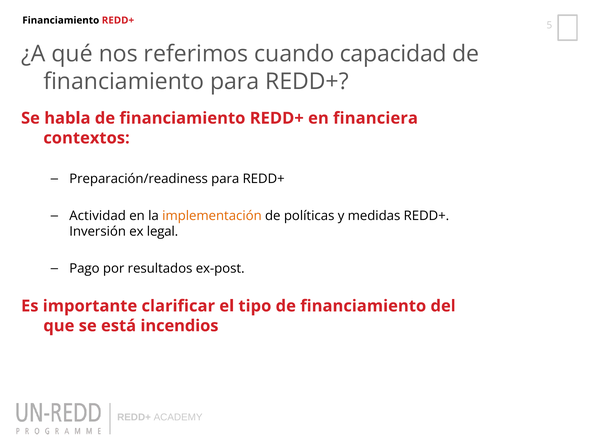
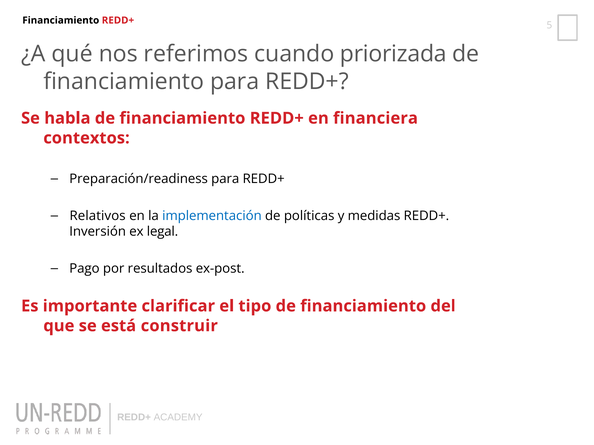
capacidad: capacidad -> priorizada (393, 54)
Actividad: Actividad -> Relativos (98, 216)
implementación colour: orange -> blue (212, 216)
incendios: incendios -> construir (179, 326)
